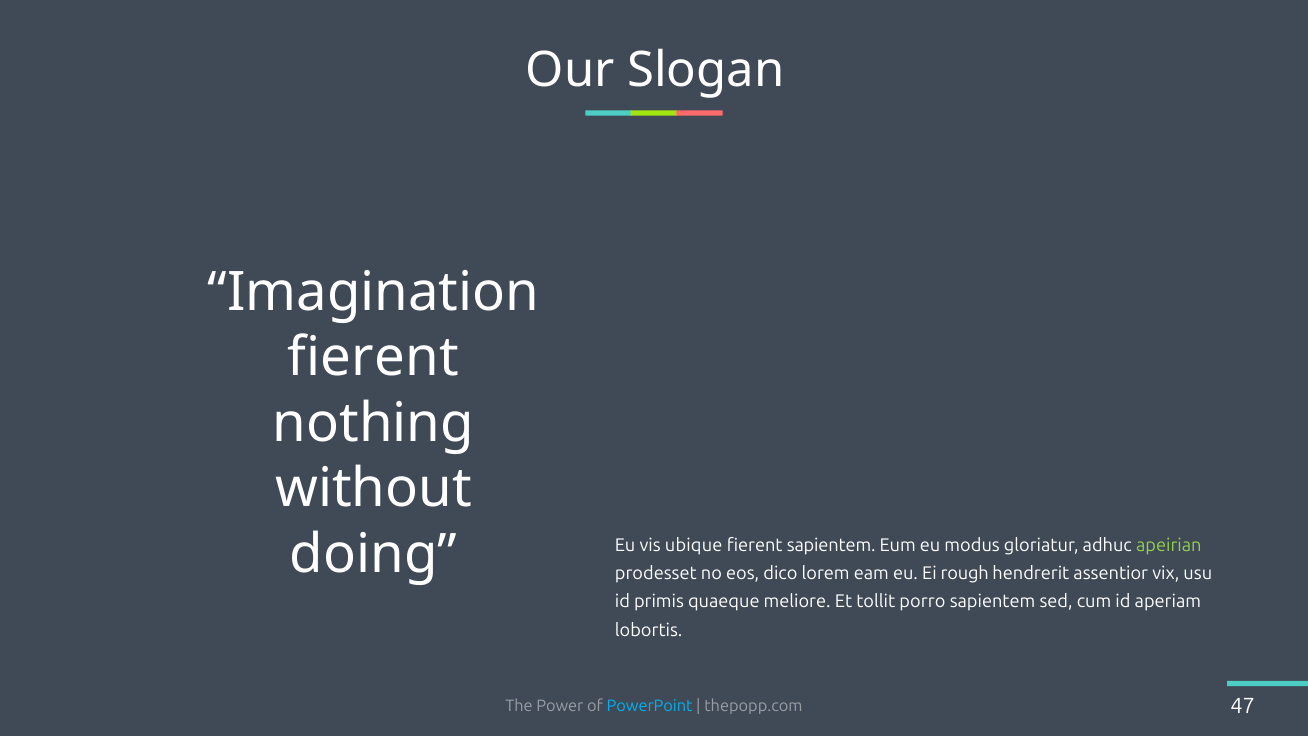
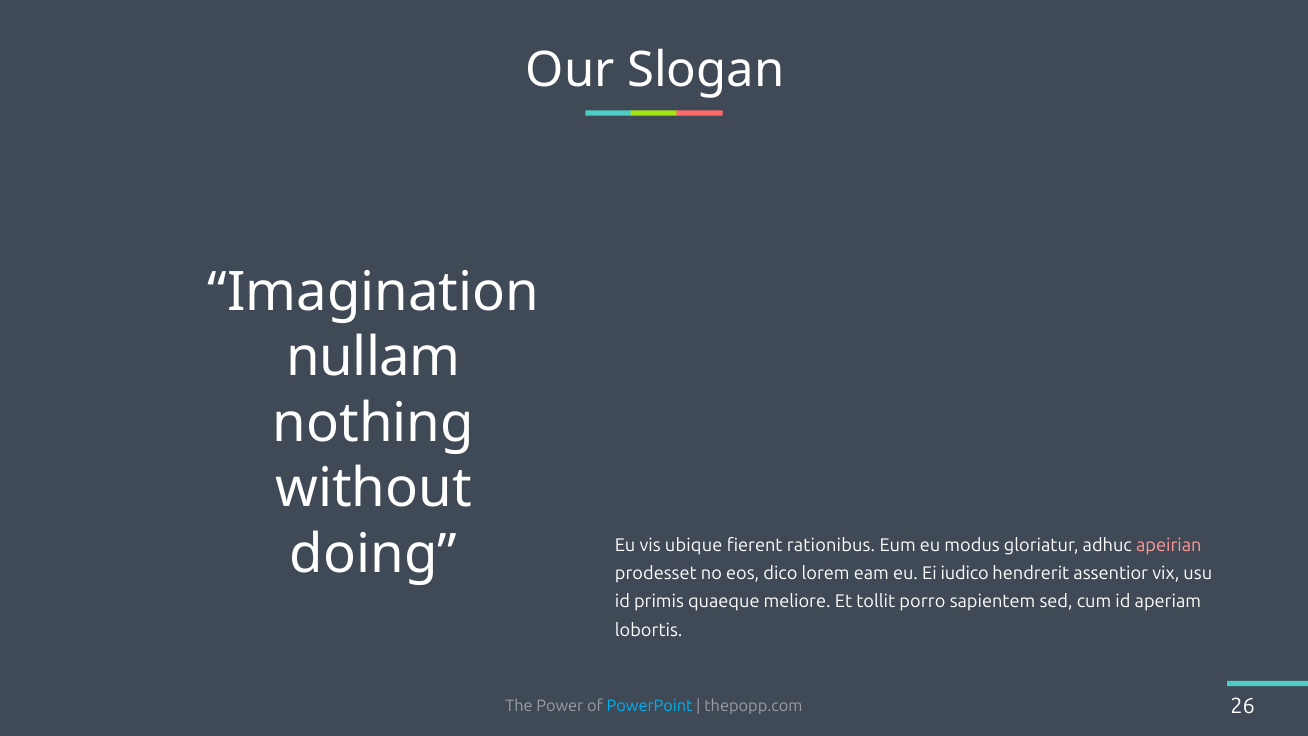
fierent: fierent -> nullam (374, 358)
fierent sapientem: sapientem -> rationibus (831, 545)
apeirian colour: light green -> pink (1169, 545)
rough: rough -> iudico (965, 573)
47: 47 -> 26 (1243, 706)
